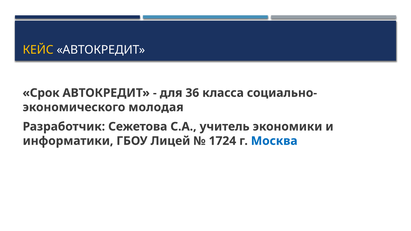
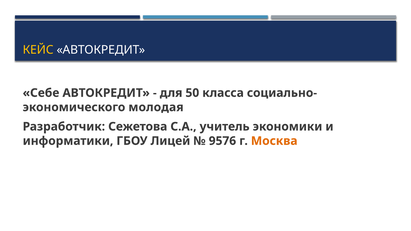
Срок: Срок -> Себе (41, 93)
36: 36 -> 50 (192, 93)
1724: 1724 -> 9576 (222, 141)
Москва colour: blue -> orange (274, 141)
